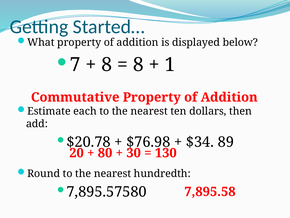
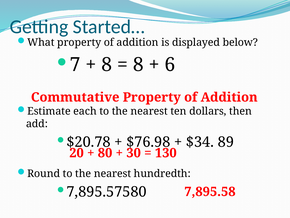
1: 1 -> 6 (170, 65)
